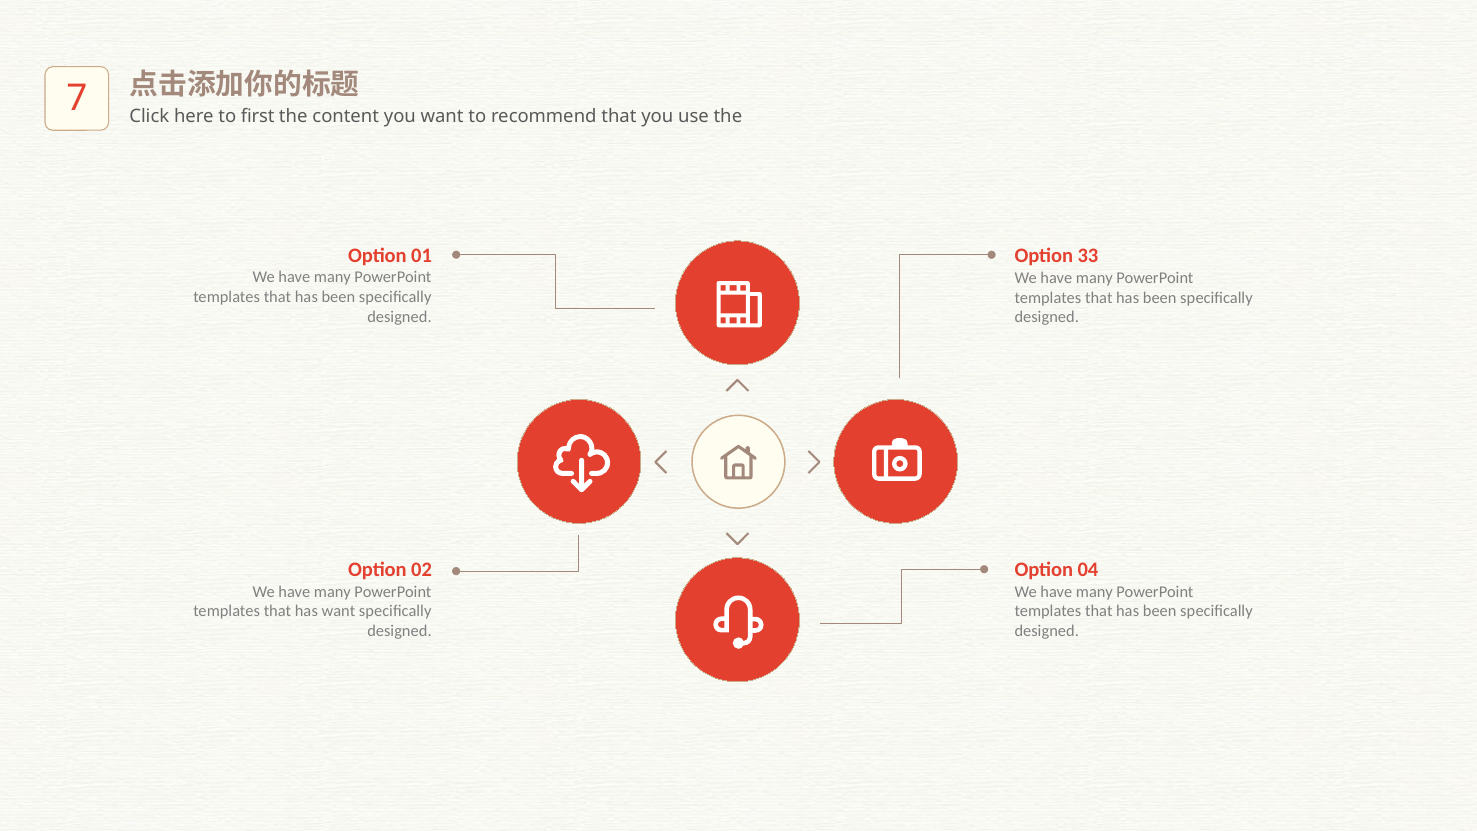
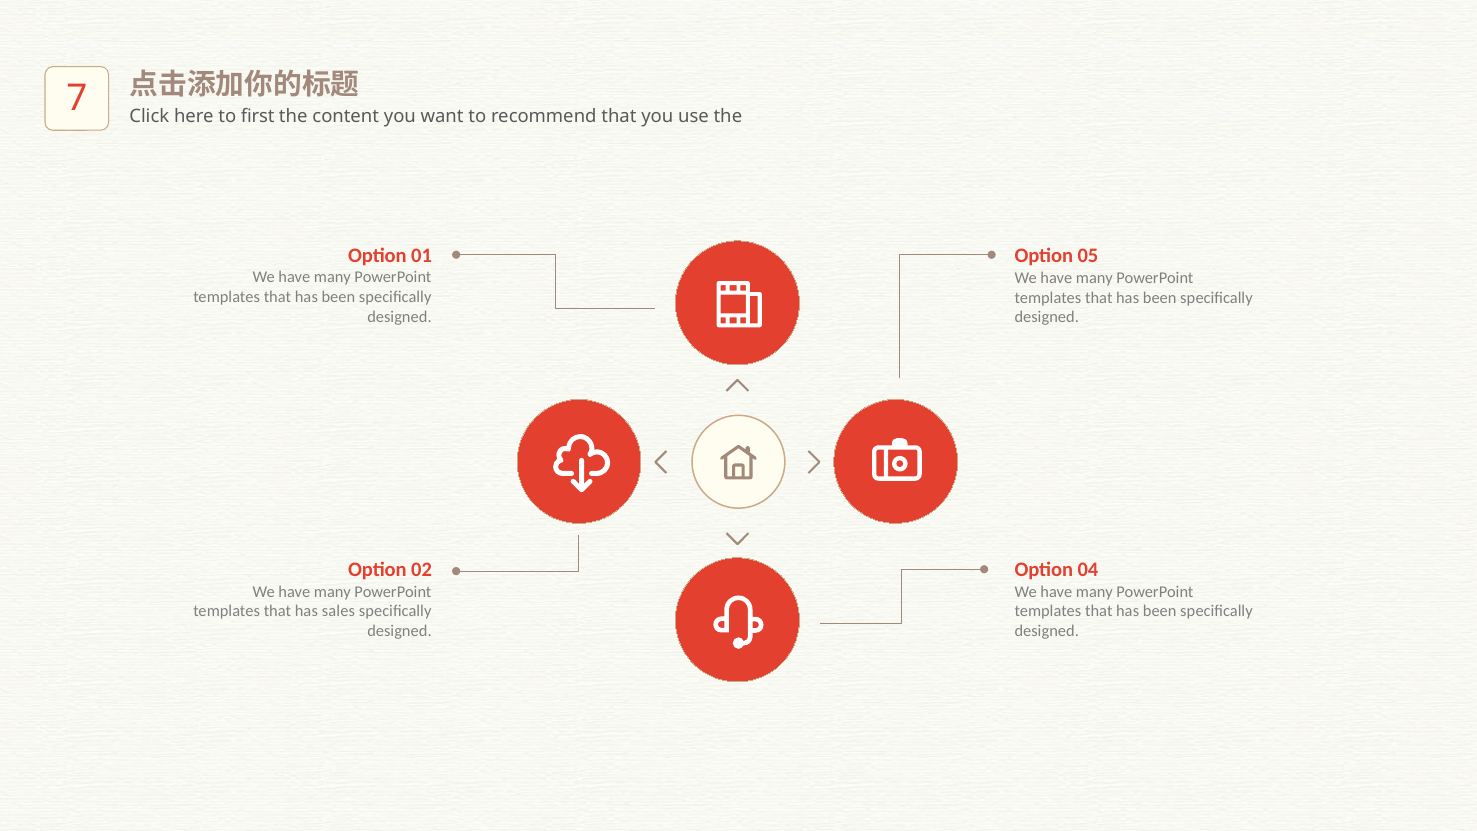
33: 33 -> 05 (1088, 256)
has want: want -> sales (338, 611)
